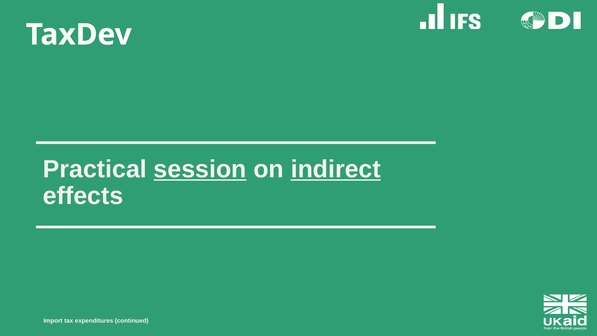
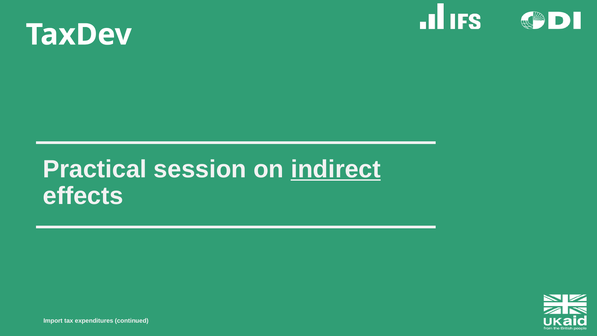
session underline: present -> none (200, 169)
